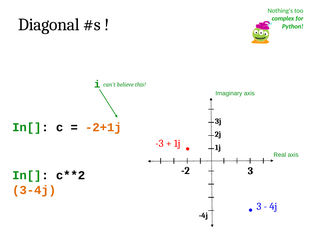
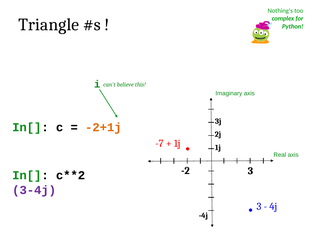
Diagonal: Diagonal -> Triangle (49, 25)
-3: -3 -> -7 (159, 143)
3-4j colour: orange -> purple (34, 190)
